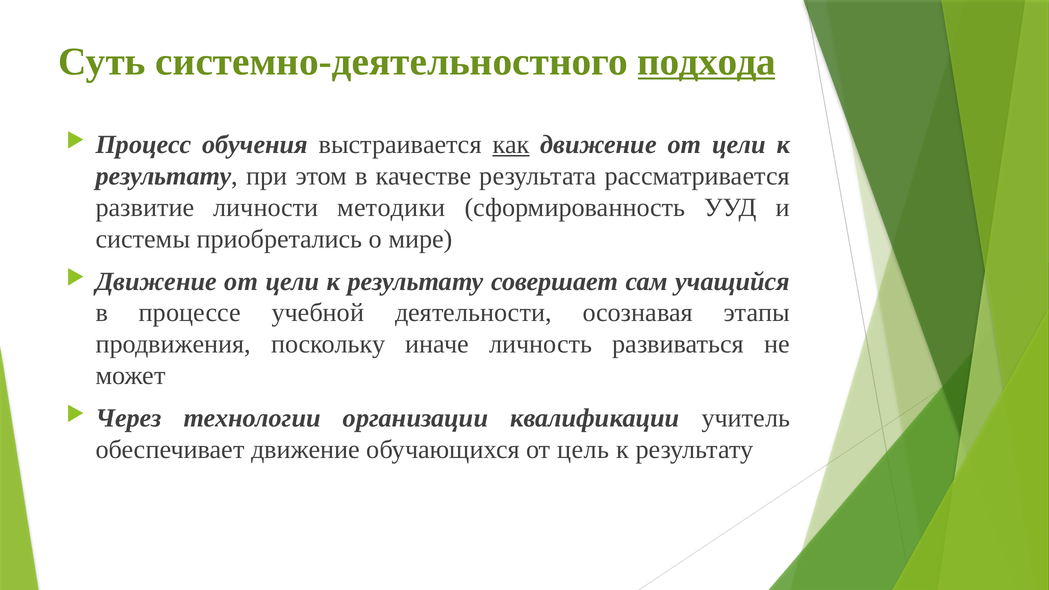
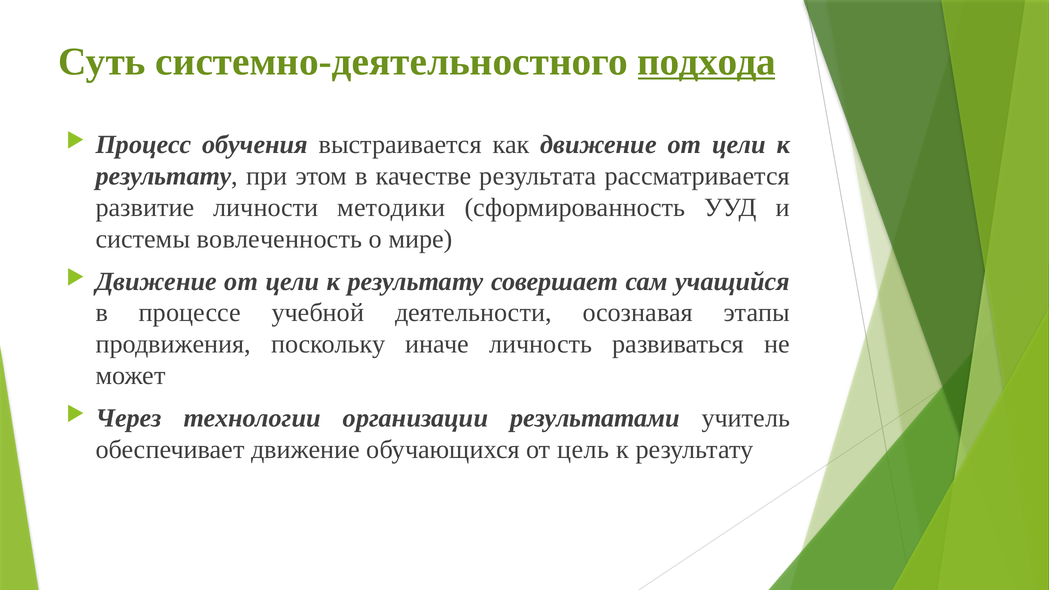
как underline: present -> none (511, 145)
приобретались: приобретались -> вовлеченность (279, 239)
квалификации: квалификации -> результатами (595, 418)
